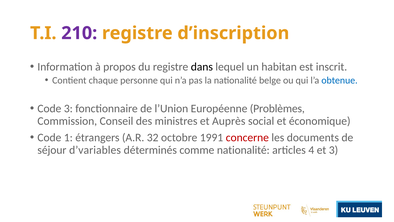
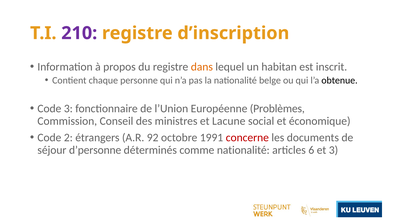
dans colour: black -> orange (202, 67)
obtenue colour: blue -> black (340, 80)
Auprès: Auprès -> Lacune (229, 121)
1: 1 -> 2 (68, 137)
32: 32 -> 92 (153, 137)
d’variables: d’variables -> d’personne (95, 150)
4: 4 -> 6 (311, 150)
